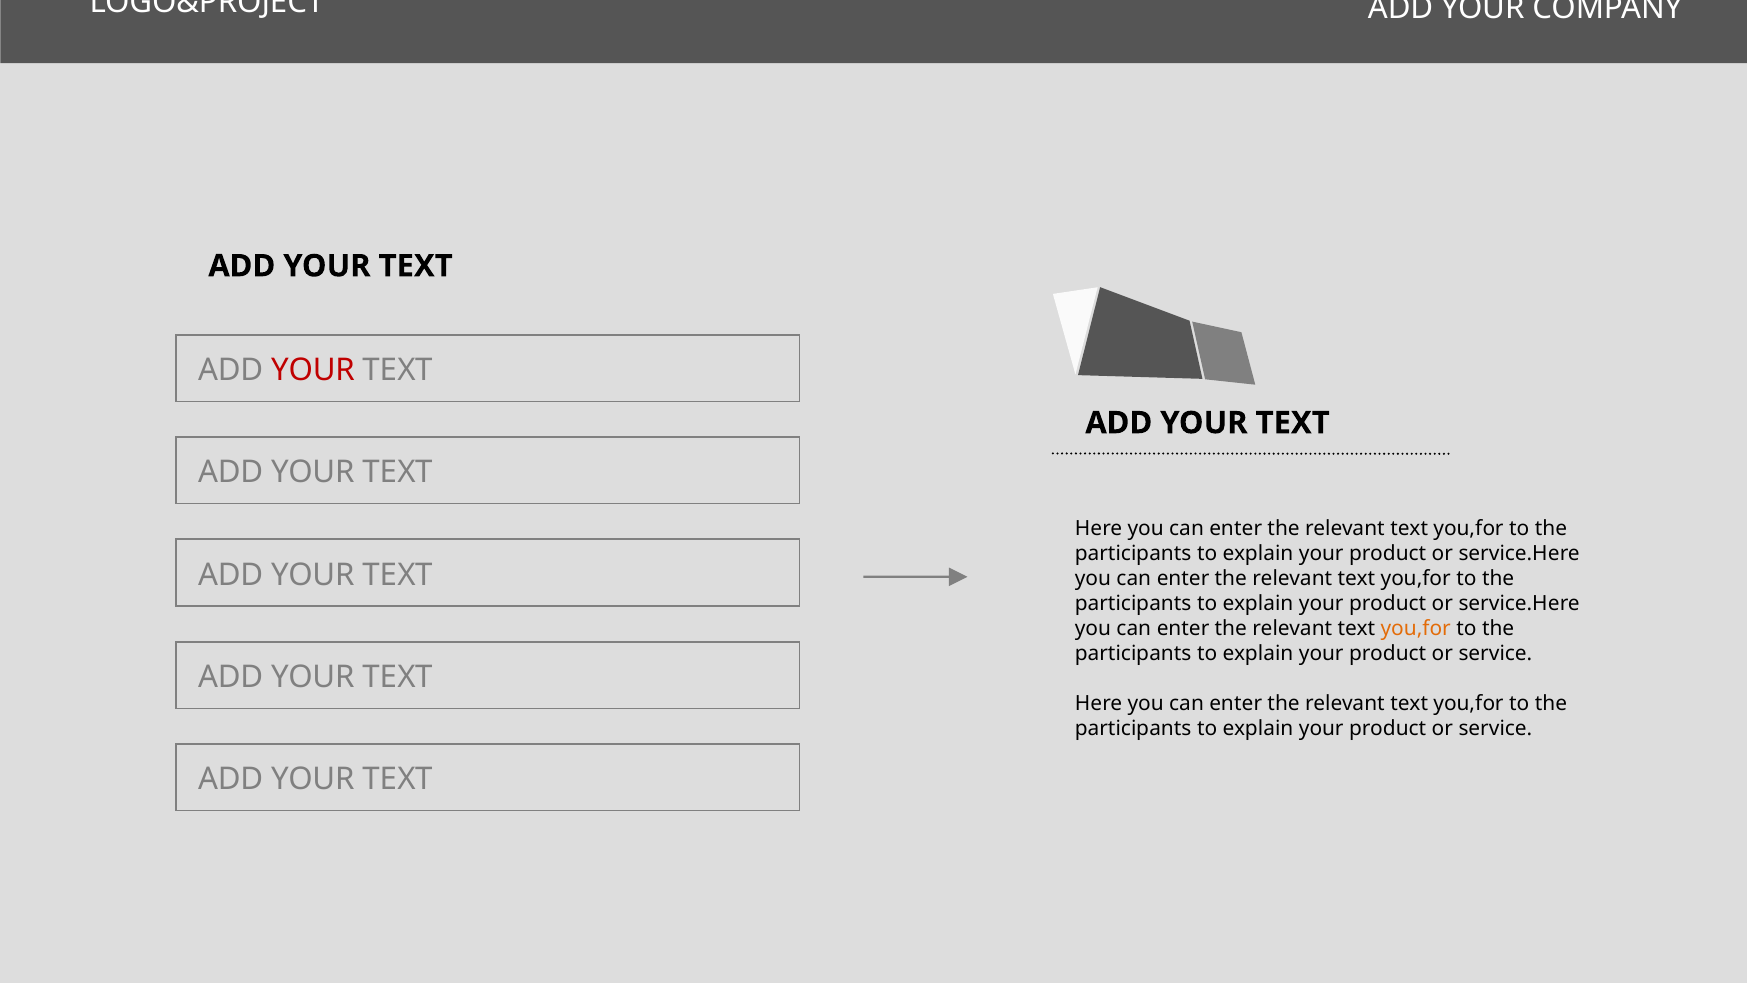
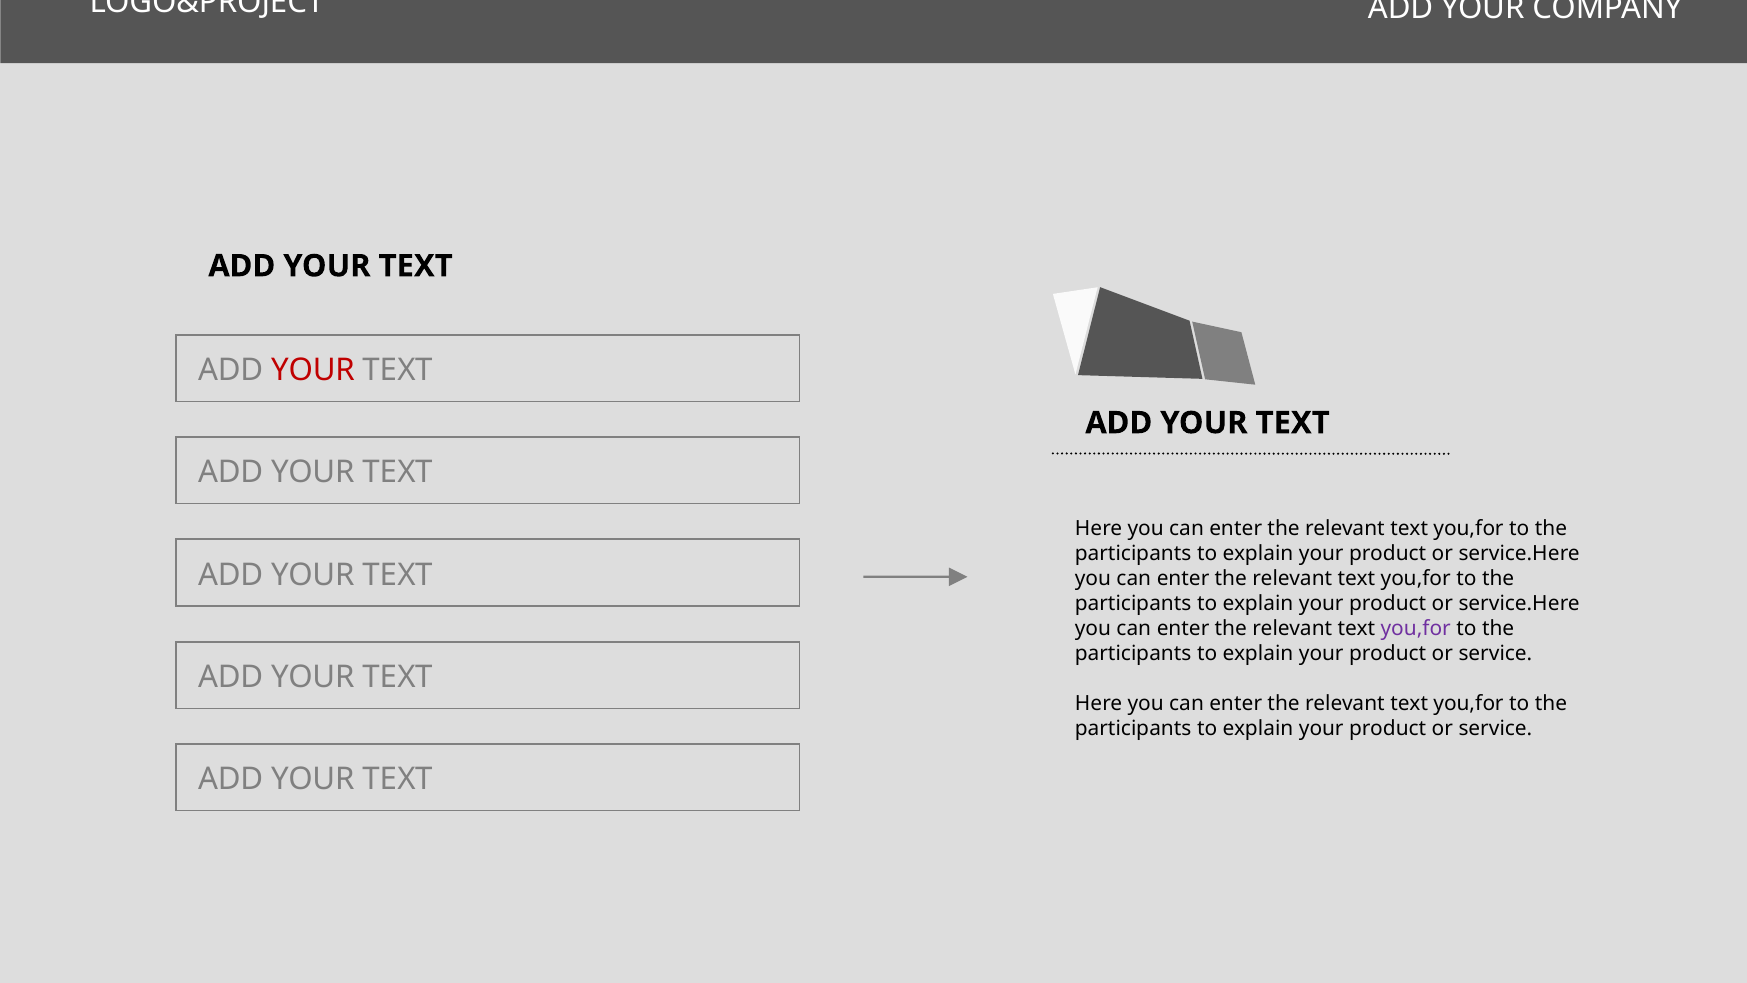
you,for colour: orange -> purple (1416, 628)
